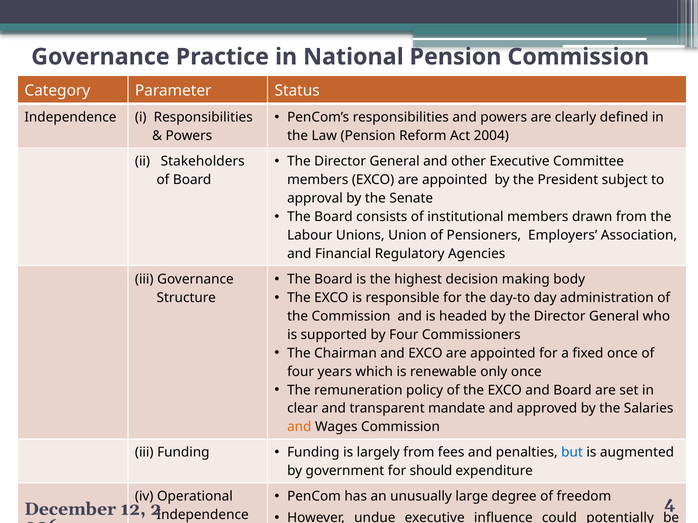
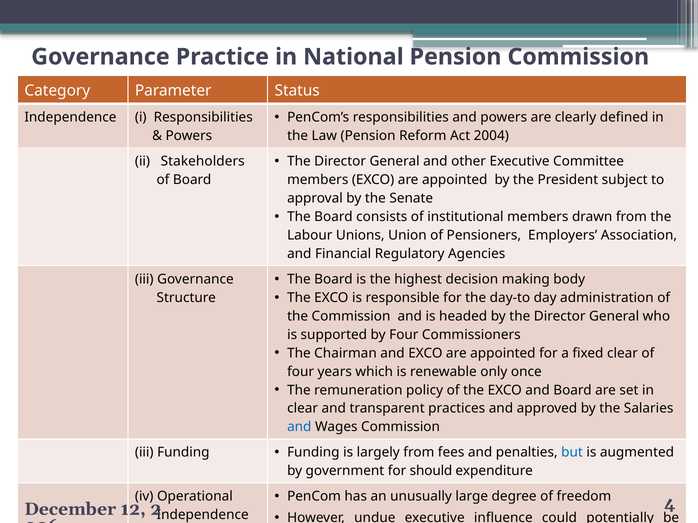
fixed once: once -> clear (622, 353)
mandate: mandate -> practices (457, 409)
and colour: orange -> blue (299, 427)
